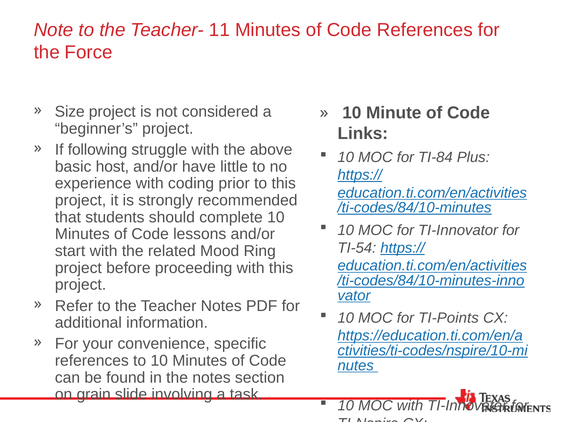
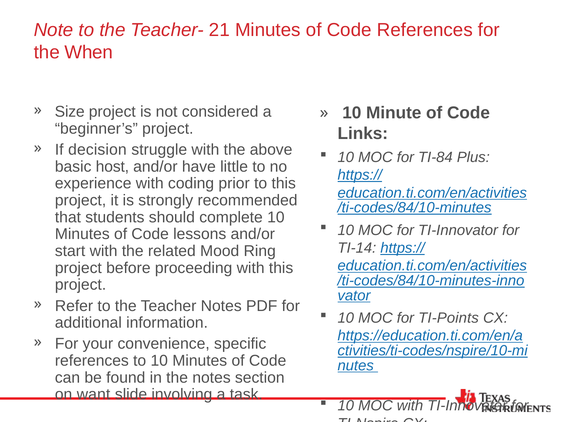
11: 11 -> 21 (219, 30)
Force: Force -> When (89, 52)
following: following -> decision (97, 150)
TI-54: TI-54 -> TI-14 (357, 248)
grain: grain -> want (94, 395)
